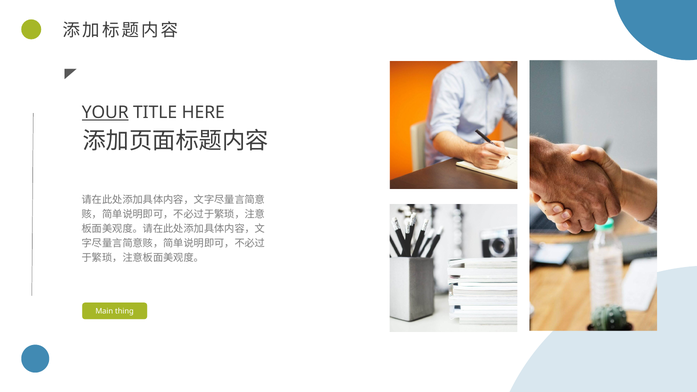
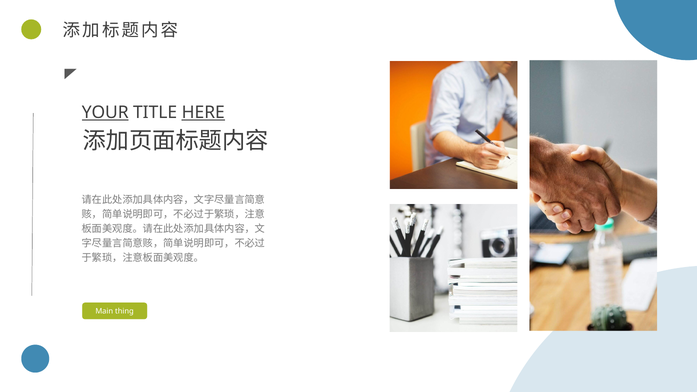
HERE underline: none -> present (203, 113)
